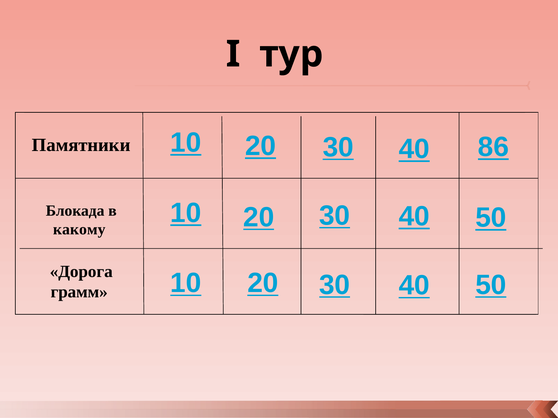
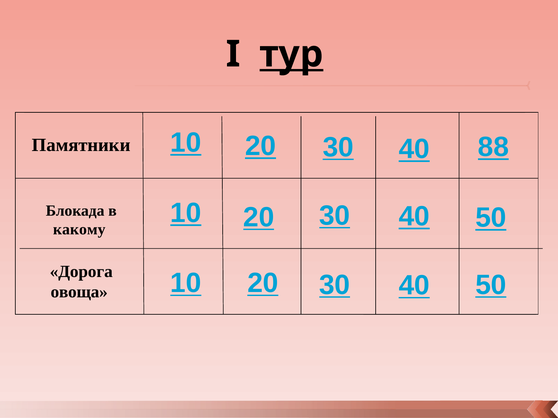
тур underline: none -> present (291, 54)
86: 86 -> 88 (493, 147)
грамм: грамм -> овоща (79, 292)
